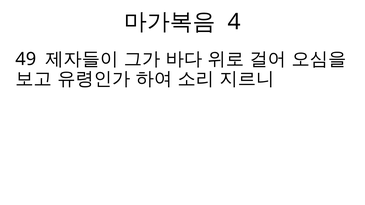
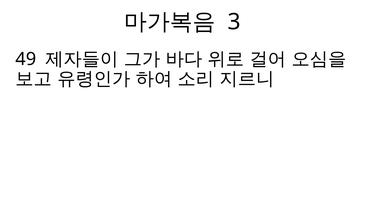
4: 4 -> 3 (234, 22)
